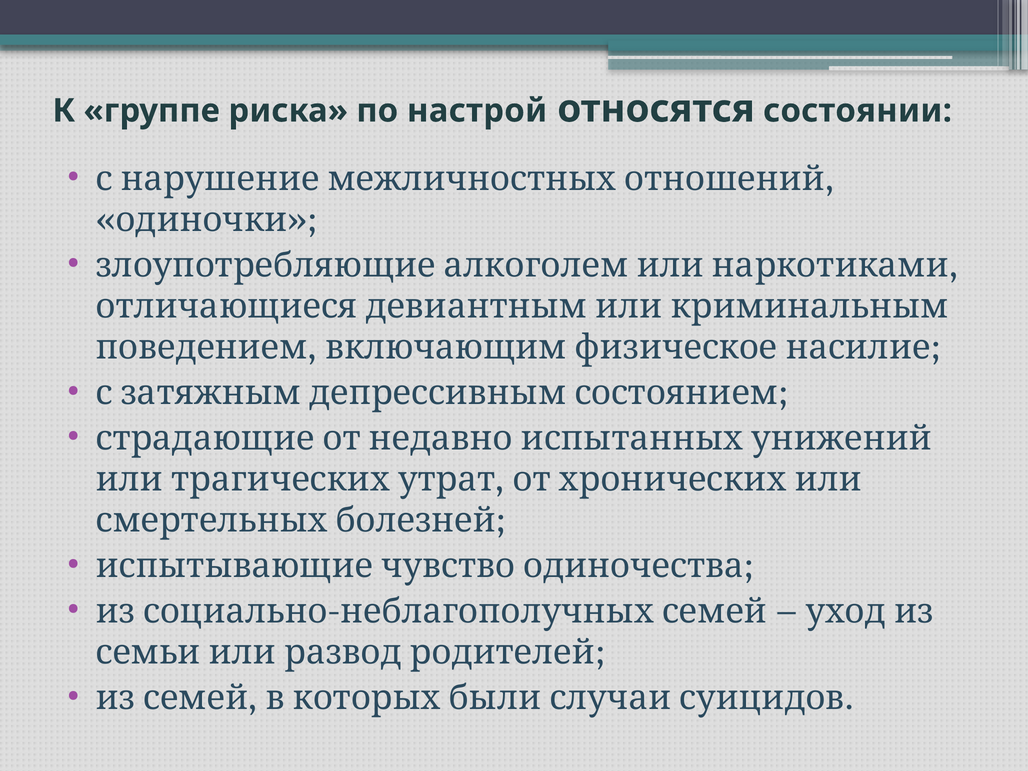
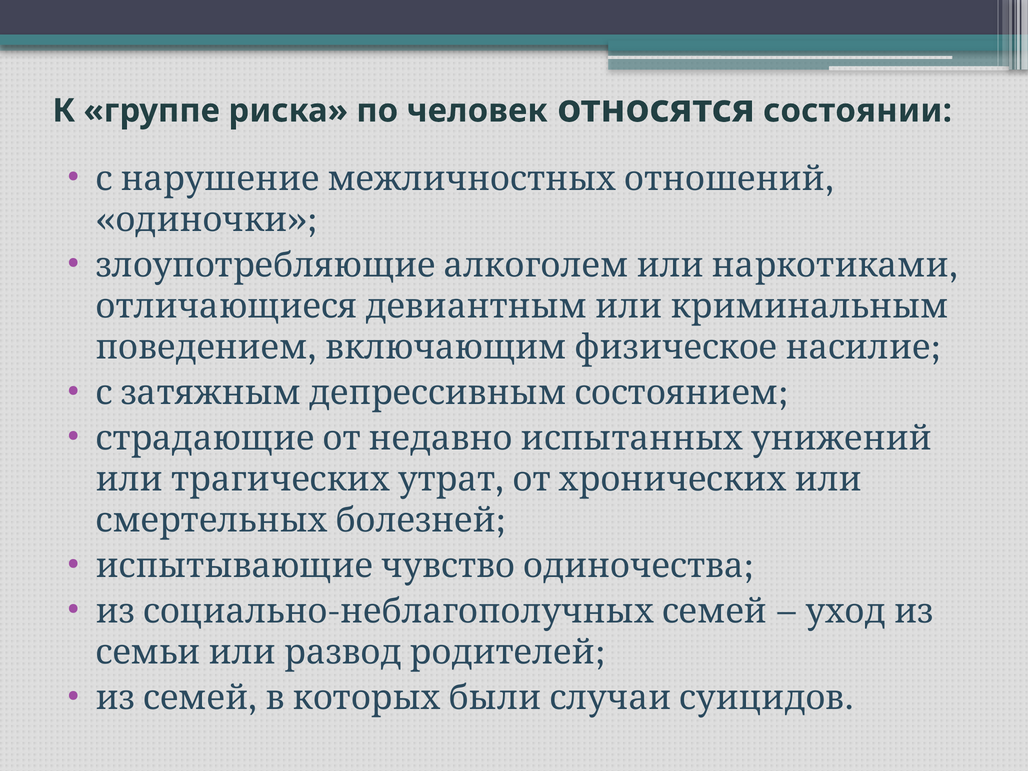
настрой: настрой -> человек (477, 111)
